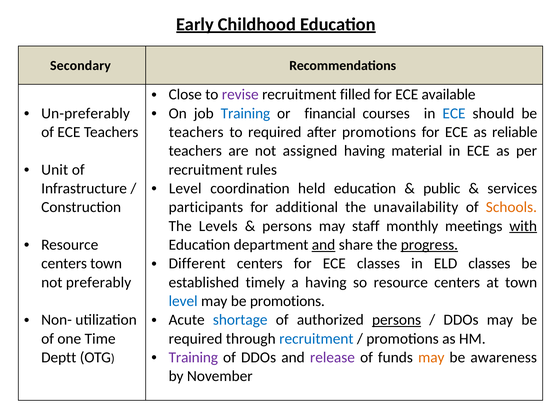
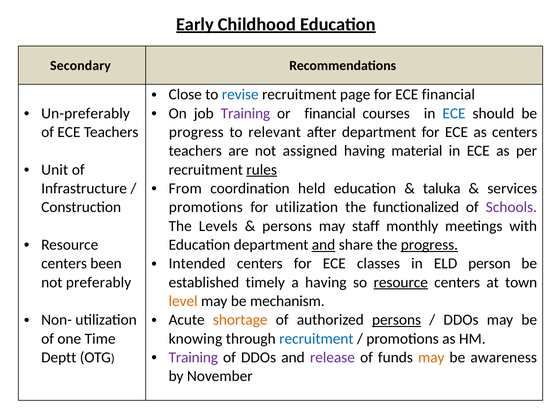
revise colour: purple -> blue (240, 95)
filled: filled -> page (355, 95)
ECE available: available -> financial (448, 95)
Training colour: blue -> purple (245, 113)
teachers: teachers -> progress (196, 132)
to required: required -> relevant (275, 132)
after promotions: promotions -> department (379, 132)
as reliable: reliable -> centers (515, 132)
rules underline: none -> present (262, 170)
Level: Level -> From (185, 188)
public: public -> taluka (442, 188)
participants: participants -> promotions (206, 207)
for additional: additional -> utilization (307, 207)
unavailability: unavailability -> functionalized (416, 207)
Schools colour: orange -> purple (511, 207)
with underline: present -> none (523, 226)
Different: Different -> Intended (197, 264)
ELD classes: classes -> person (489, 264)
centers town: town -> been (106, 264)
resource underline: none -> present (401, 282)
level colour: blue -> orange (183, 301)
be promotions: promotions -> mechanism (287, 301)
shortage colour: blue -> orange (240, 320)
required: required -> knowing (195, 339)
